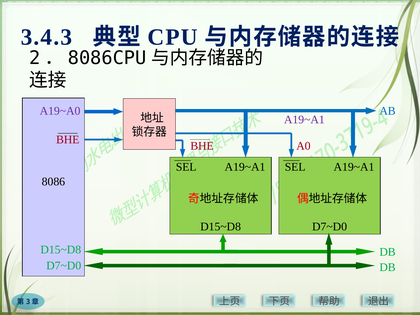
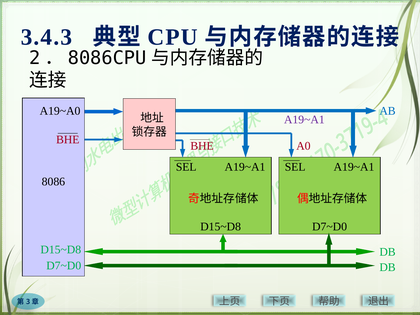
A19~A0 colour: purple -> black (60, 111)
